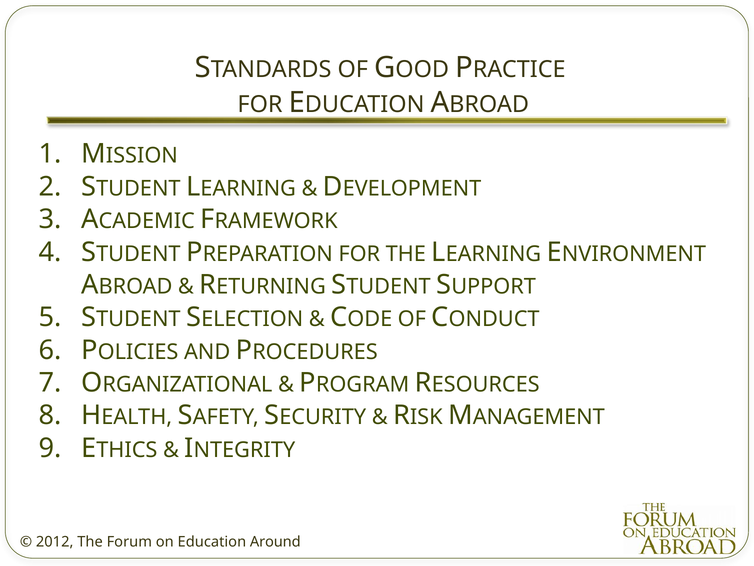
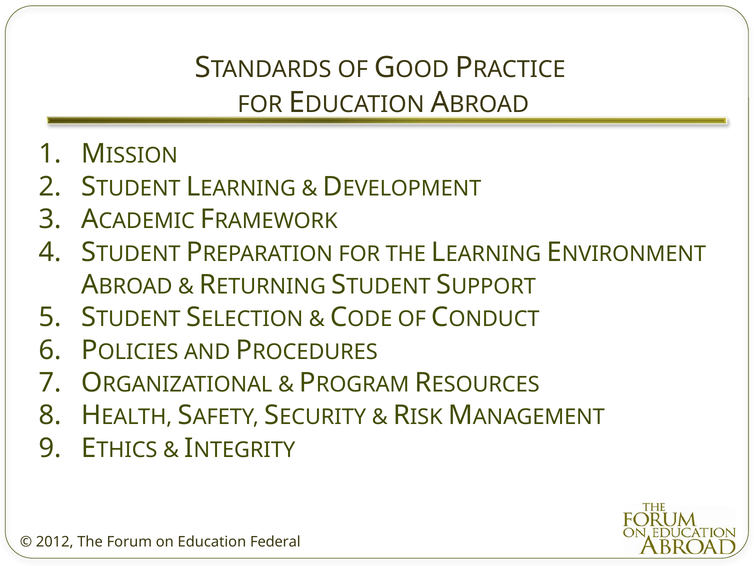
Around: Around -> Federal (275, 541)
